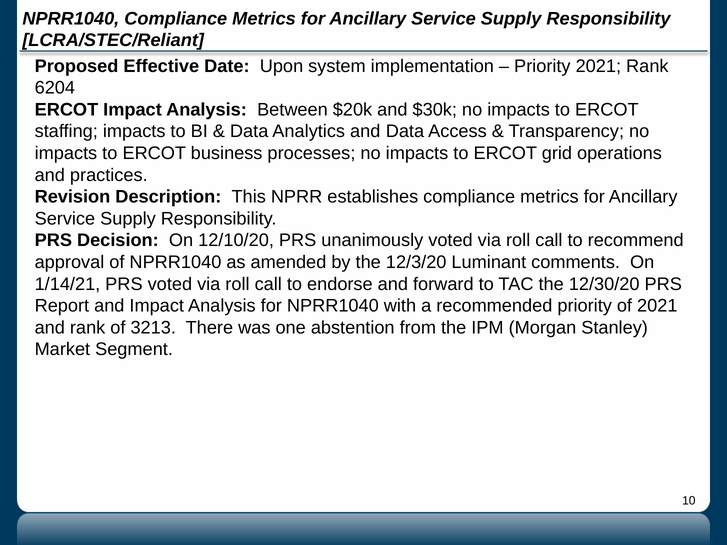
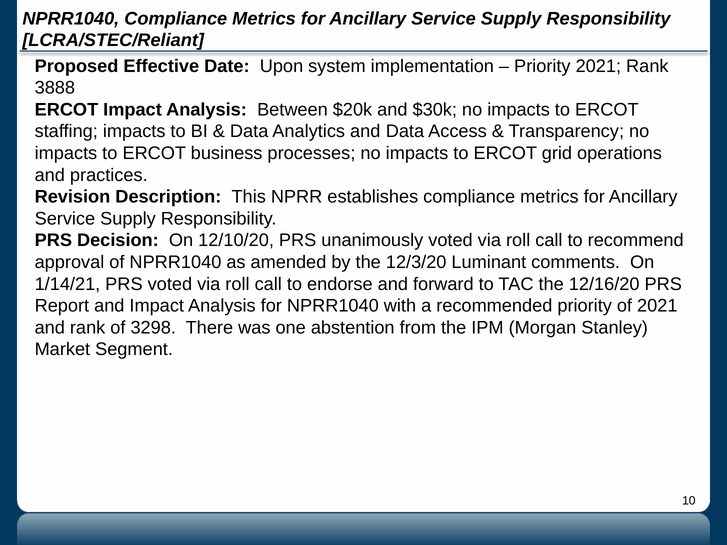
6204: 6204 -> 3888 (55, 88)
12/30/20: 12/30/20 -> 12/16/20 (604, 284)
3213: 3213 -> 3298 (153, 328)
